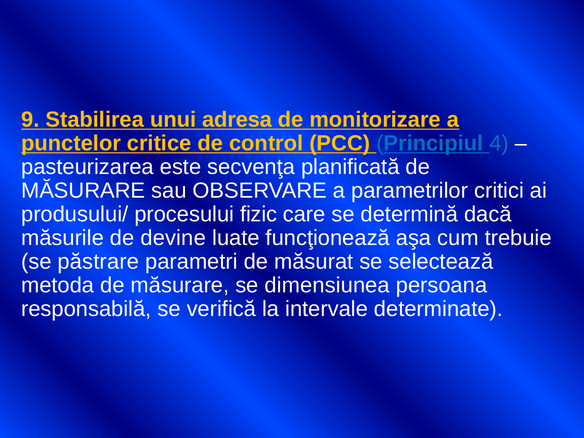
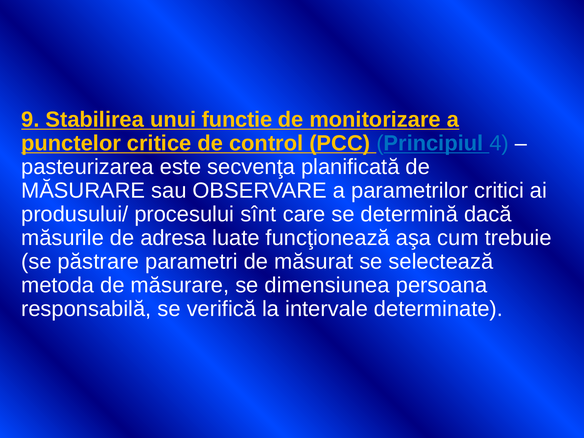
adresa: adresa -> functie (237, 120)
fizic: fizic -> sînt (258, 214)
devine: devine -> adresa (173, 238)
